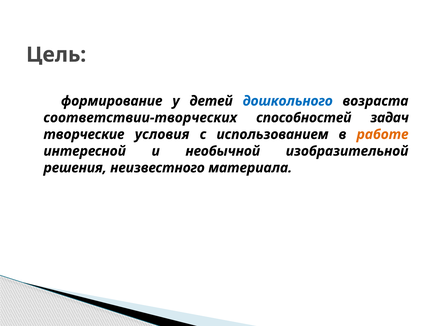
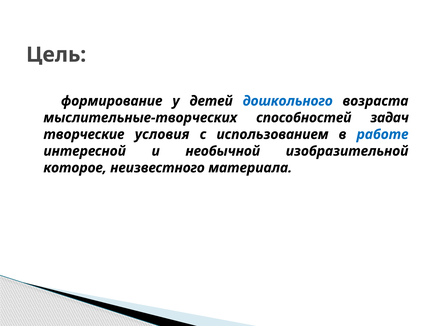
соответствии-творческих: соответствии-творческих -> мыслительные-творческих (140, 118)
работе colour: orange -> blue (382, 135)
решения: решения -> которое (75, 168)
